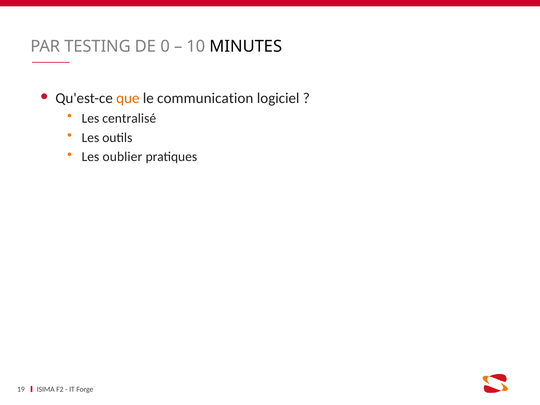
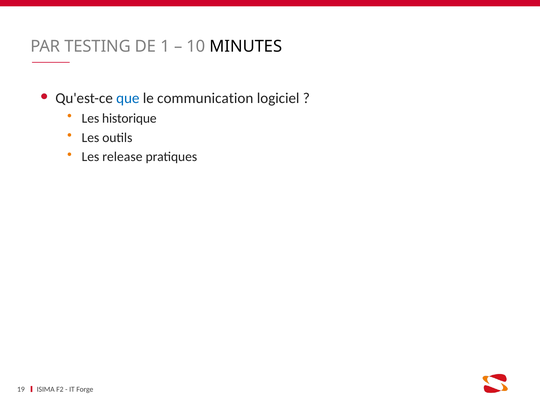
0: 0 -> 1 (165, 46)
que colour: orange -> blue (128, 98)
centralisé: centralisé -> historique (129, 118)
oublier: oublier -> release (122, 157)
